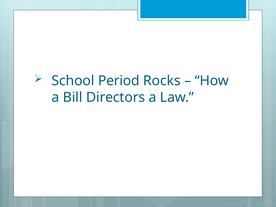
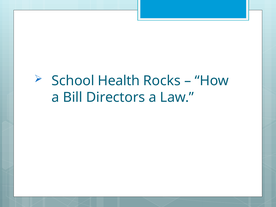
Period: Period -> Health (119, 81)
